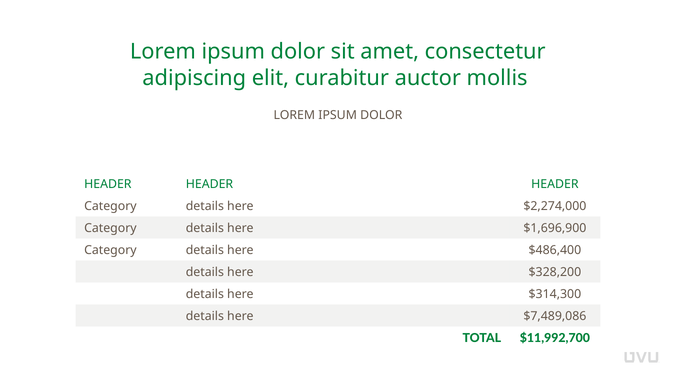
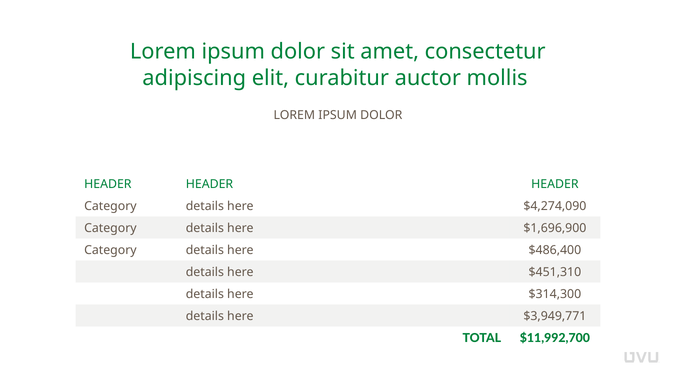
$2,274,000: $2,274,000 -> $4,274,090 (555, 206)
$328,200: $328,200 -> $451,310 (555, 272)
$7,489,086: $7,489,086 -> $3,949,771 (555, 316)
